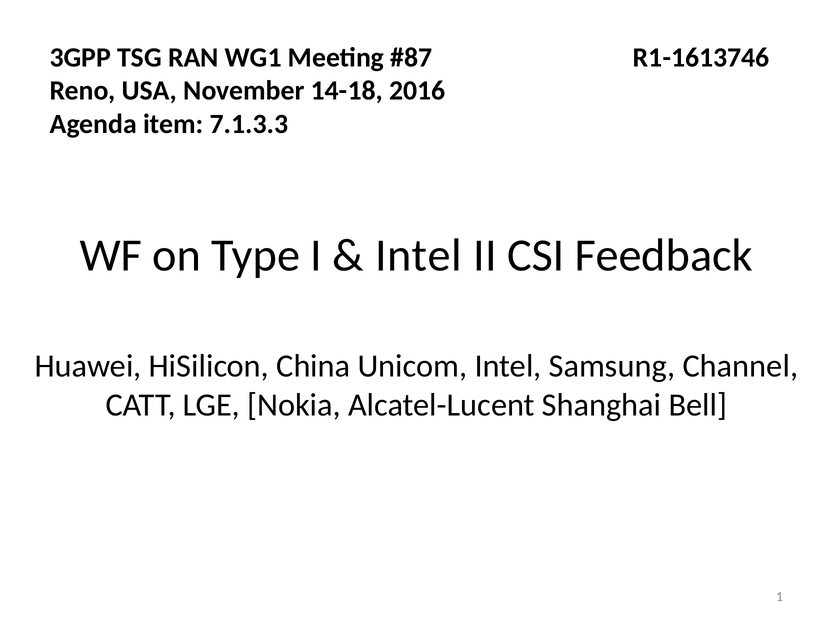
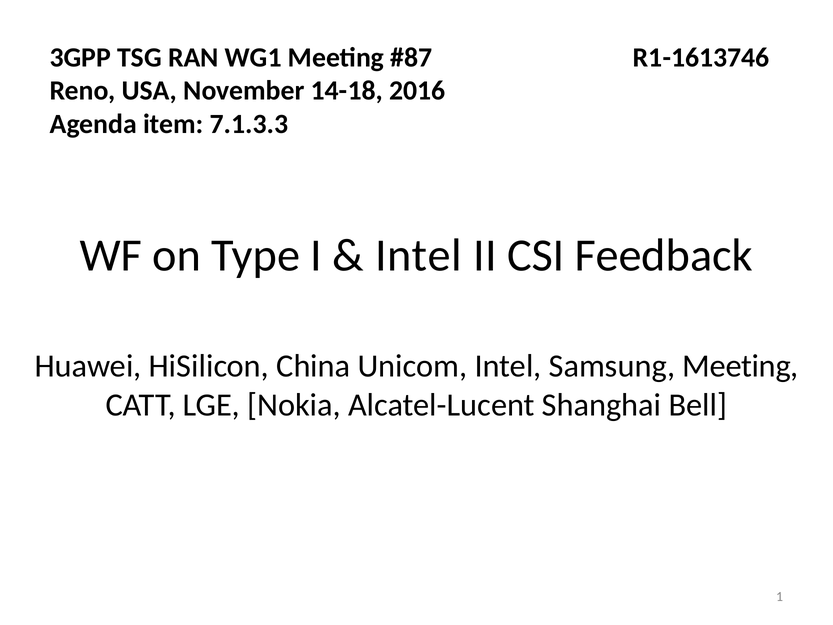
Samsung Channel: Channel -> Meeting (740, 366)
